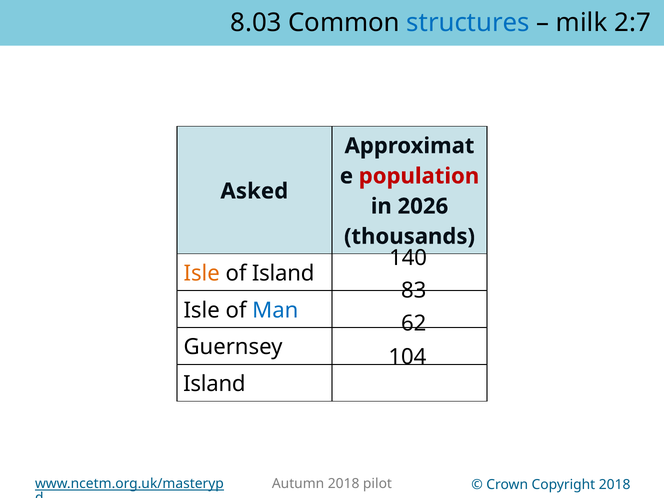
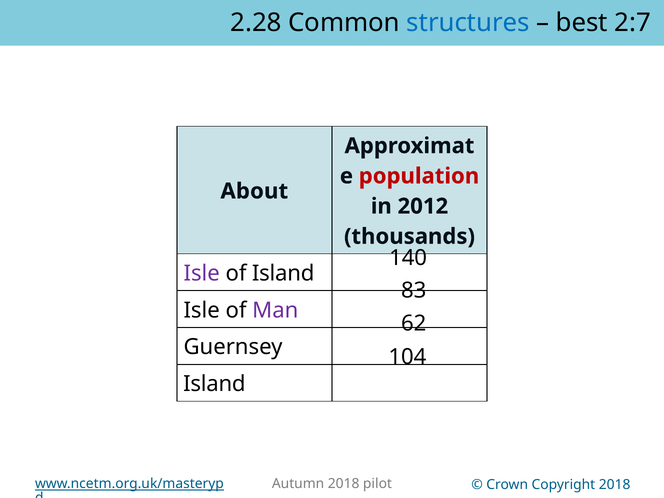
8.03: 8.03 -> 2.28 (256, 23)
milk: milk -> best (582, 23)
Asked: Asked -> About (254, 191)
2026: 2026 -> 2012 (423, 206)
Isle colour: orange -> purple (202, 273)
Man colour: blue -> purple (275, 310)
